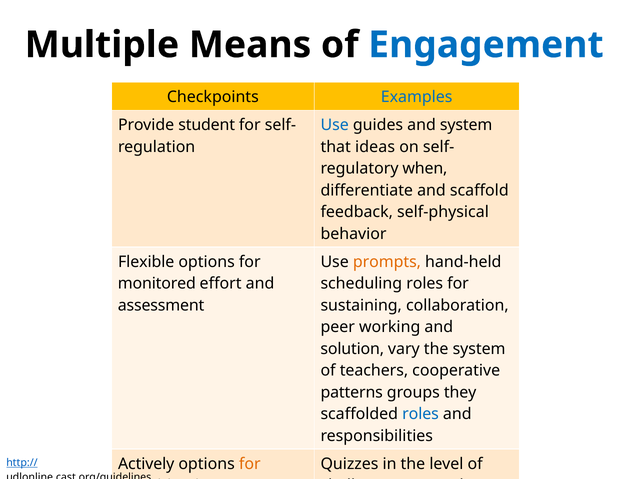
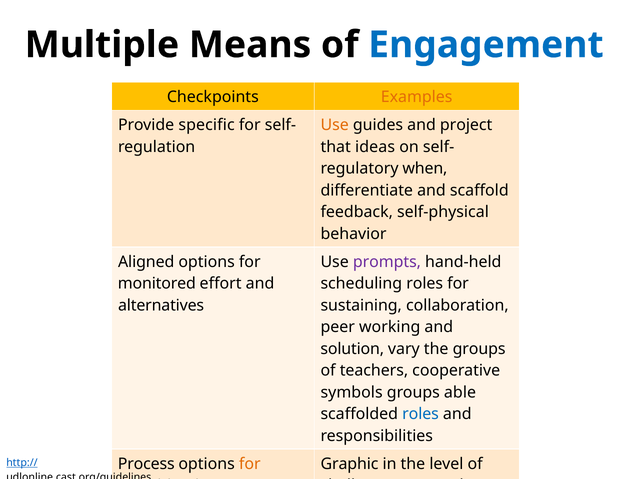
Examples colour: blue -> orange (417, 97)
student: student -> specific (207, 125)
Use colour: blue -> orange (335, 125)
and system: system -> project (466, 125)
Flexible: Flexible -> Aligned (146, 262)
prompts colour: orange -> purple (387, 262)
assessment: assessment -> alternatives (161, 305)
the system: system -> groups (479, 349)
patterns: patterns -> symbols (352, 392)
they: they -> able (460, 392)
Actively: Actively -> Process (146, 463)
Quizzes: Quizzes -> Graphic (350, 463)
